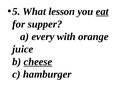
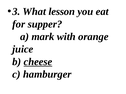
5: 5 -> 3 (16, 12)
eat underline: present -> none (102, 12)
every: every -> mark (43, 37)
